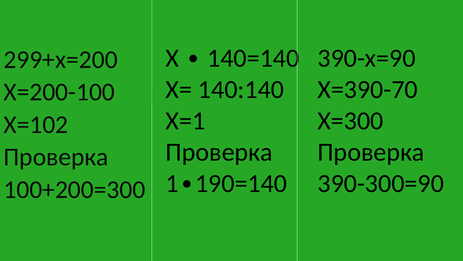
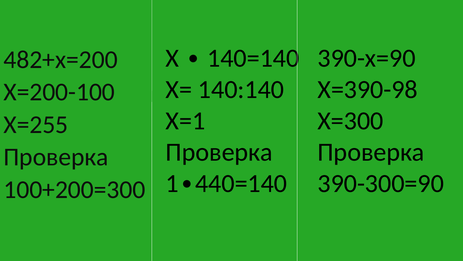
299+х=200: 299+х=200 -> 482+х=200 (61, 60)
Х=390-70: Х=390-70 -> Х=390-98 (368, 89)
Х=102: Х=102 -> Х=255 (36, 124)
190=140: 190=140 -> 440=140 (241, 183)
